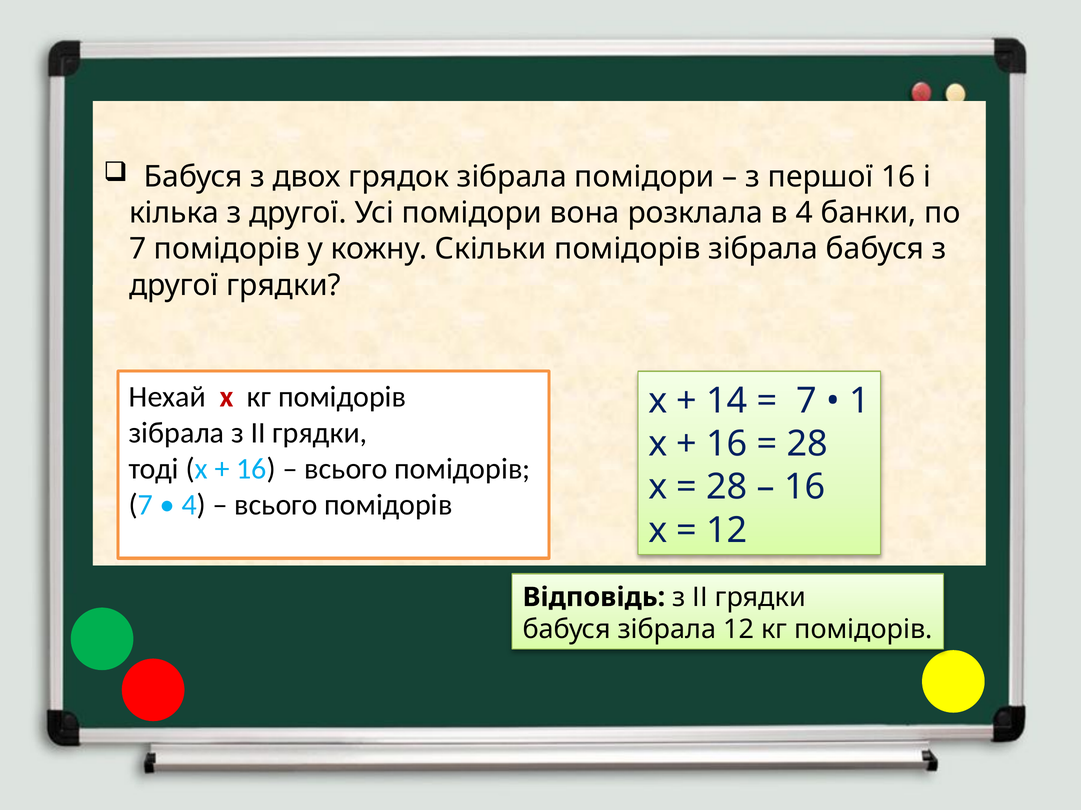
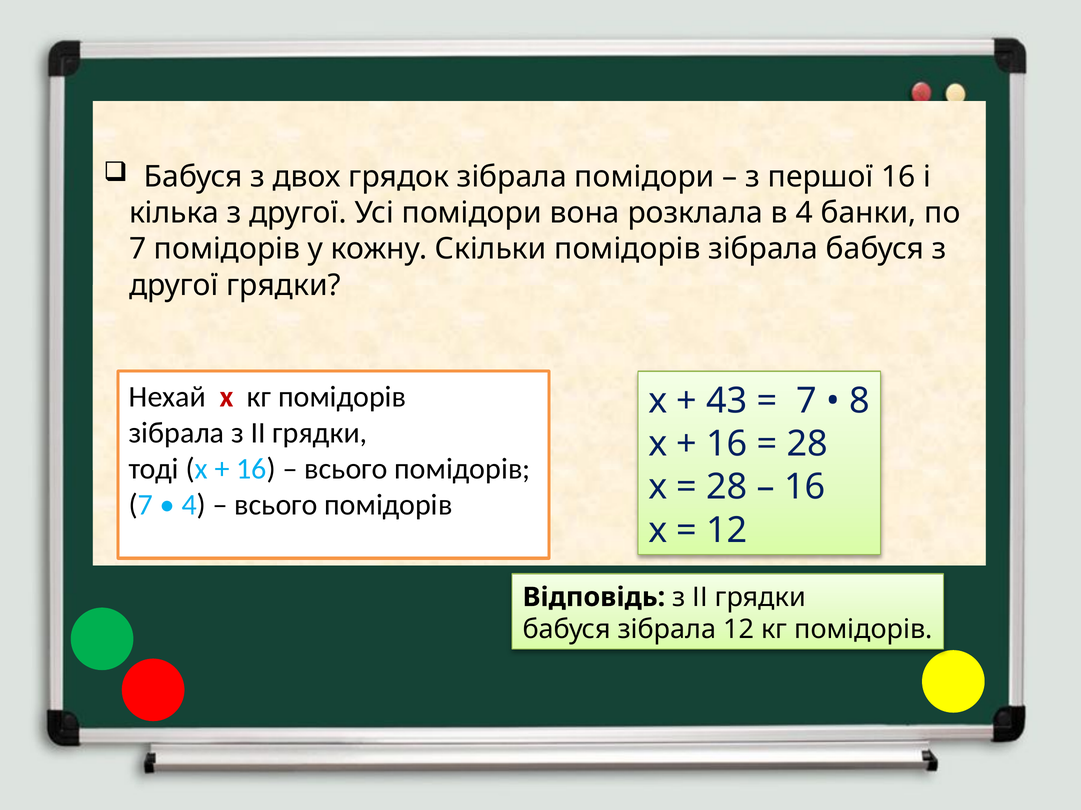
14: 14 -> 43 (727, 401)
1: 1 -> 8 (859, 401)
